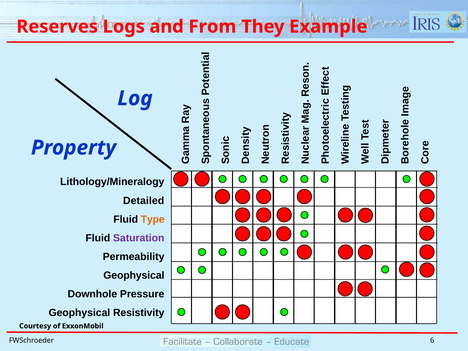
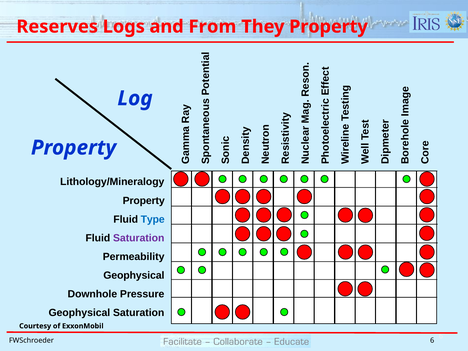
They Example: Example -> Property (328, 27)
Detailed: Detailed -> Property (144, 201)
Type colour: orange -> blue (153, 219)
Geophysical Resistivity: Resistivity -> Saturation (139, 313)
